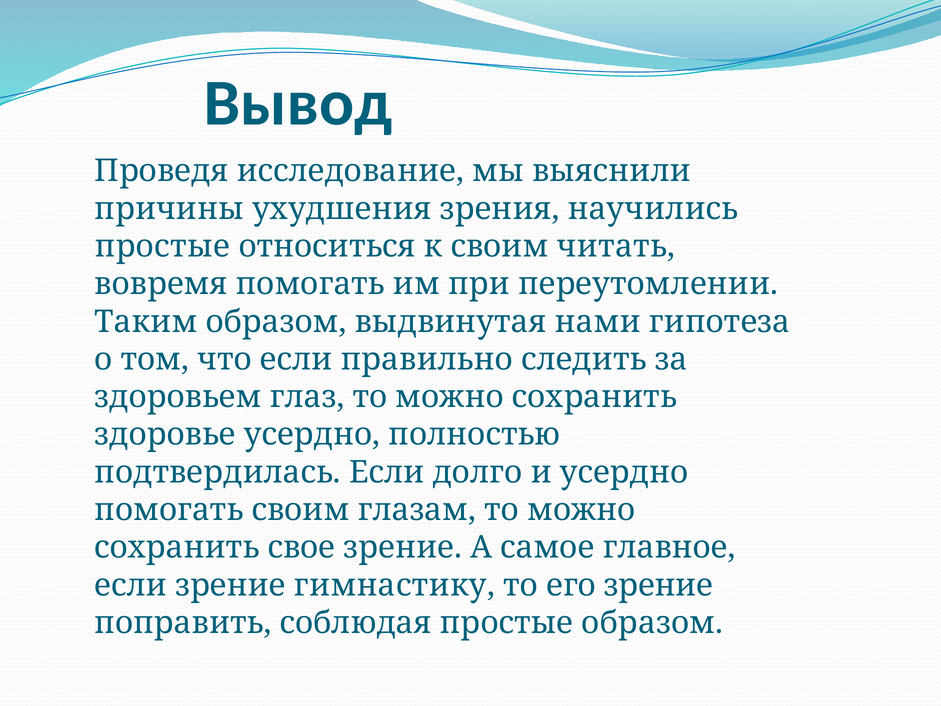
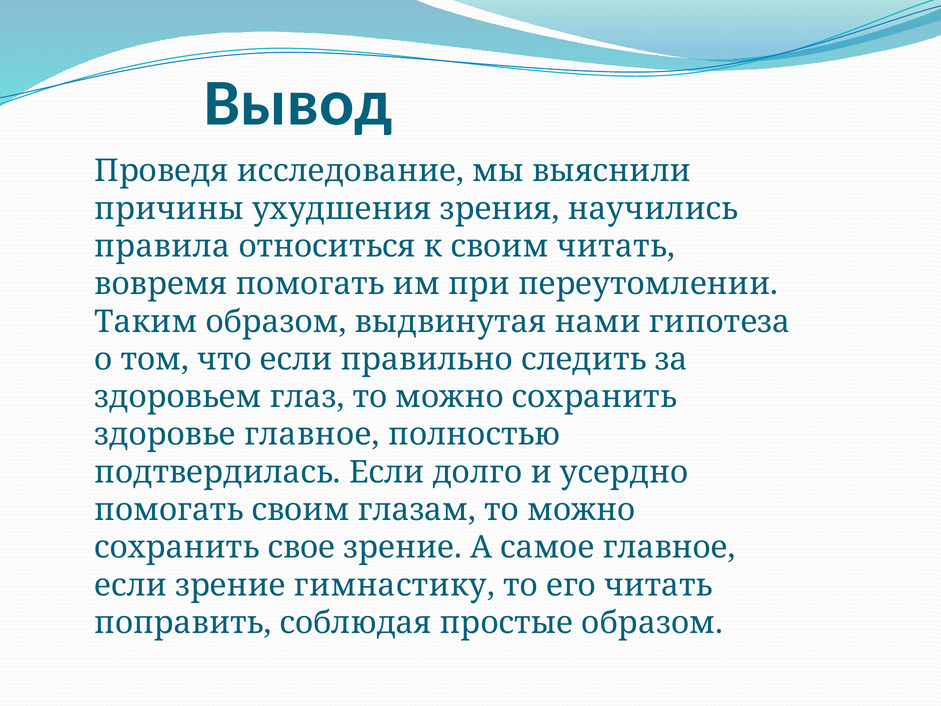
простые: простые -> правила (162, 246)
здоровье усердно: усердно -> главное (312, 434)
его зрение: зрение -> читать (658, 585)
